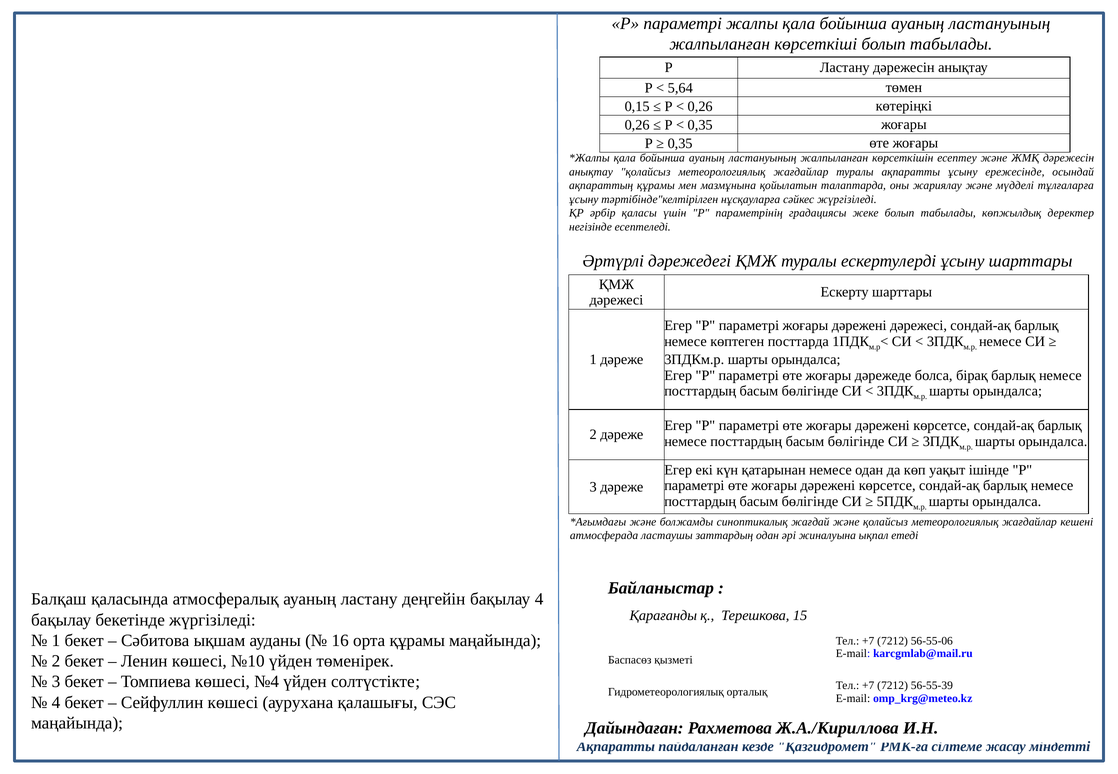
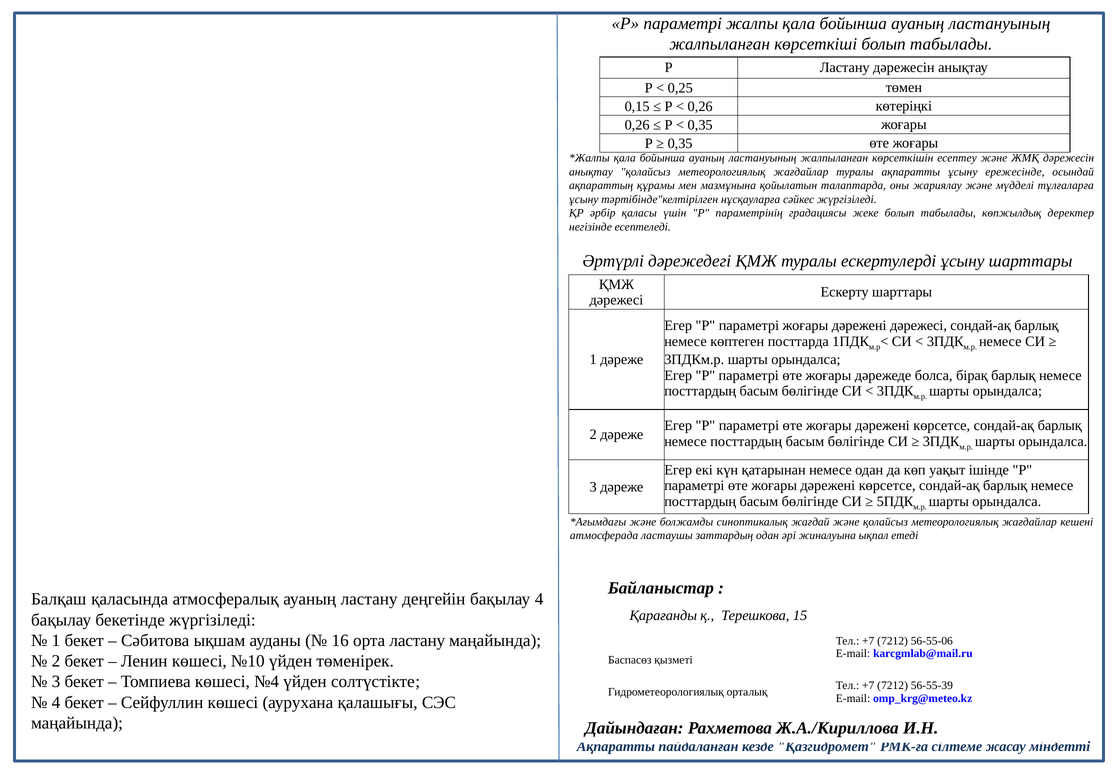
5,64: 5,64 -> 0,25 (680, 88)
орта құрамы: құрамы -> ластану (417, 641)
